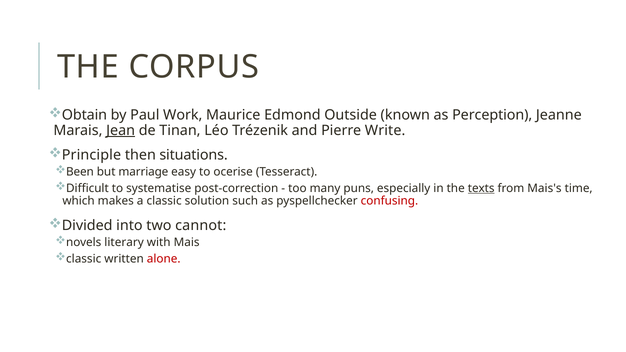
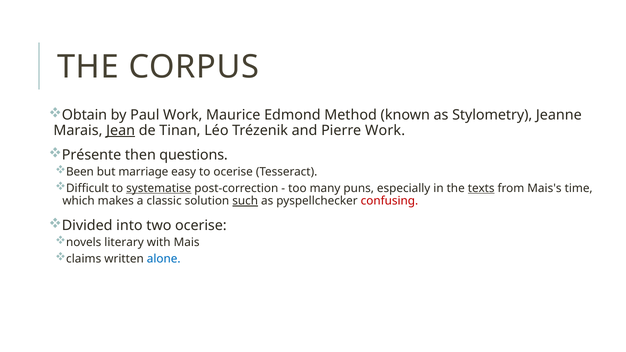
Outside: Outside -> Method (351, 115)
Perception: Perception -> Stylometry (492, 115)
Pierre Write: Write -> Work (385, 130)
Principle: Principle -> Présente (92, 155)
situations: situations -> questions (194, 155)
systematise underline: none -> present (159, 188)
such underline: none -> present (245, 201)
two cannot: cannot -> ocerise (201, 226)
classic: classic -> claims (84, 259)
alone colour: red -> blue (164, 259)
